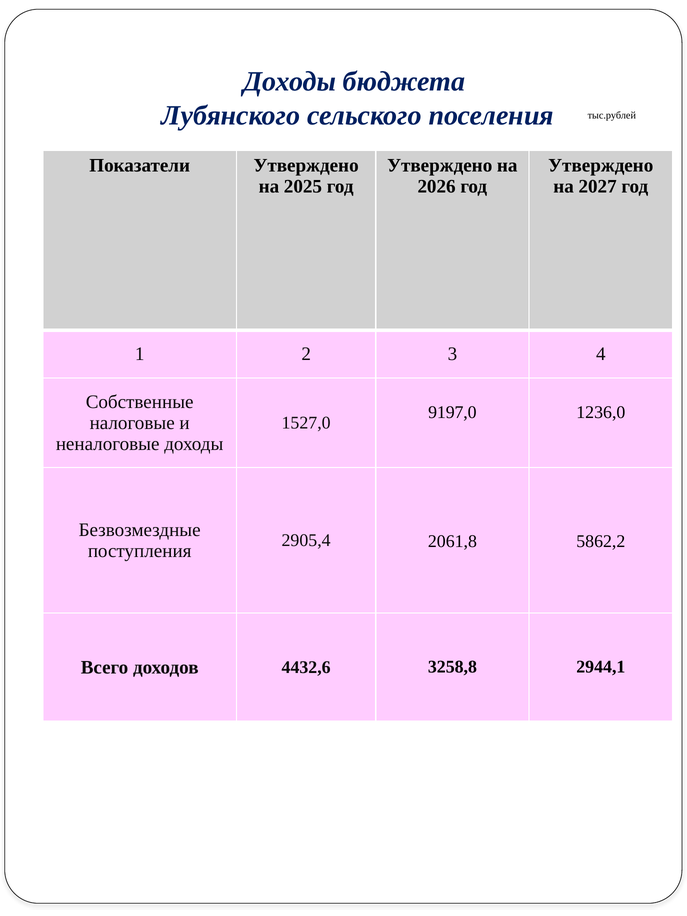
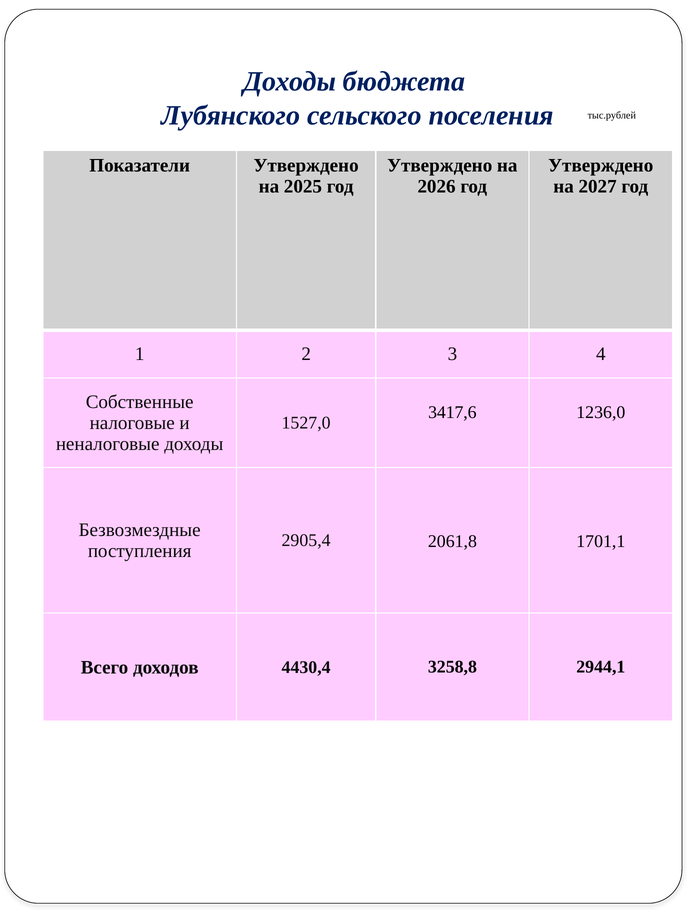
9197,0: 9197,0 -> 3417,6 (452, 412)
5862,2: 5862,2 -> 1701,1 (601, 541)
4432,6: 4432,6 -> 4430,4 (306, 667)
